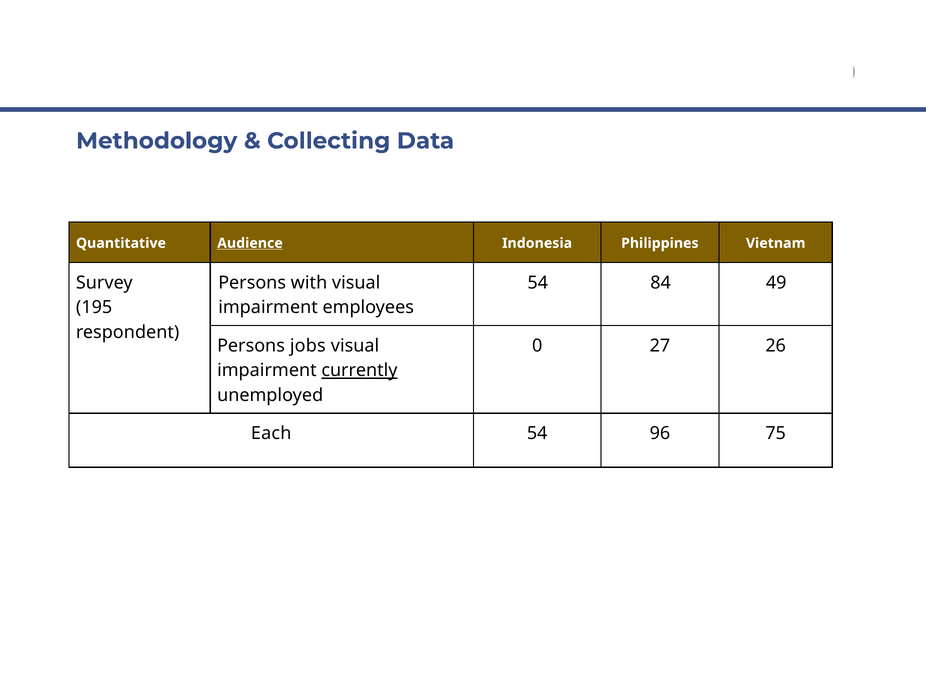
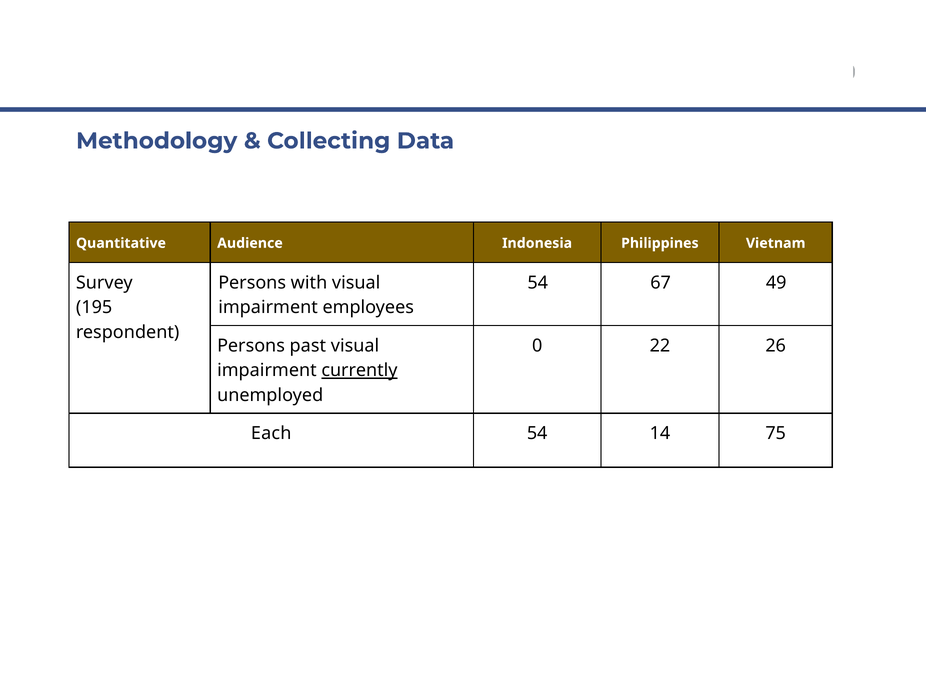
Audience underline: present -> none (250, 243)
84: 84 -> 67 (661, 283)
jobs: jobs -> past (308, 346)
27: 27 -> 22 (660, 346)
96: 96 -> 14 (660, 433)
